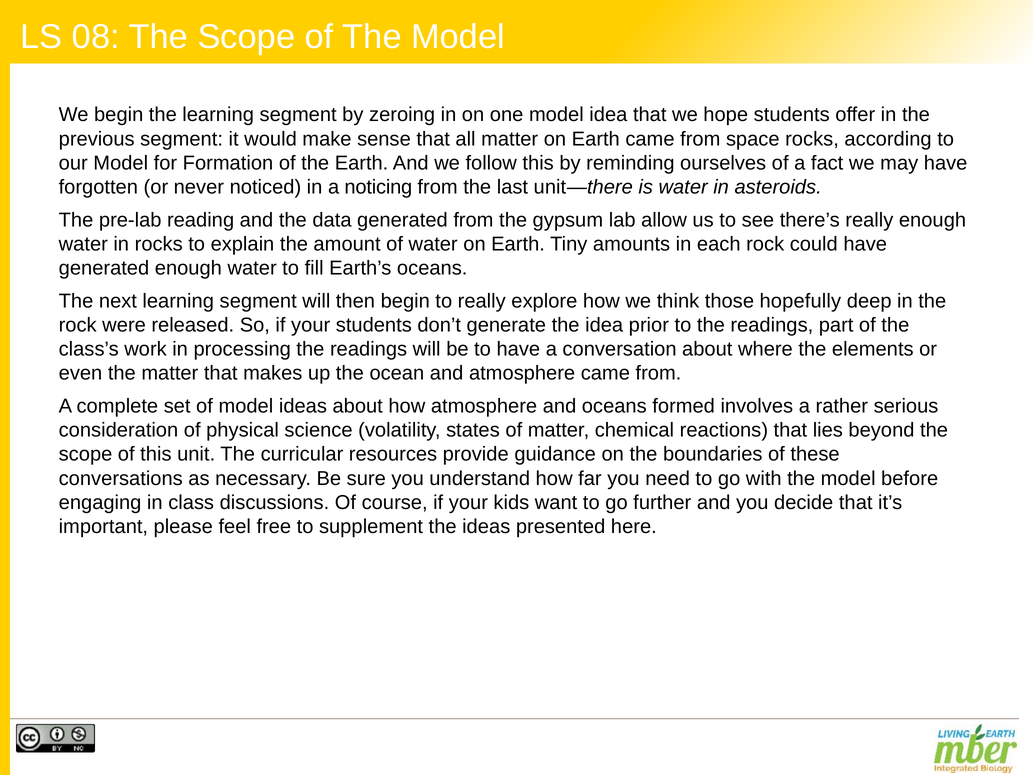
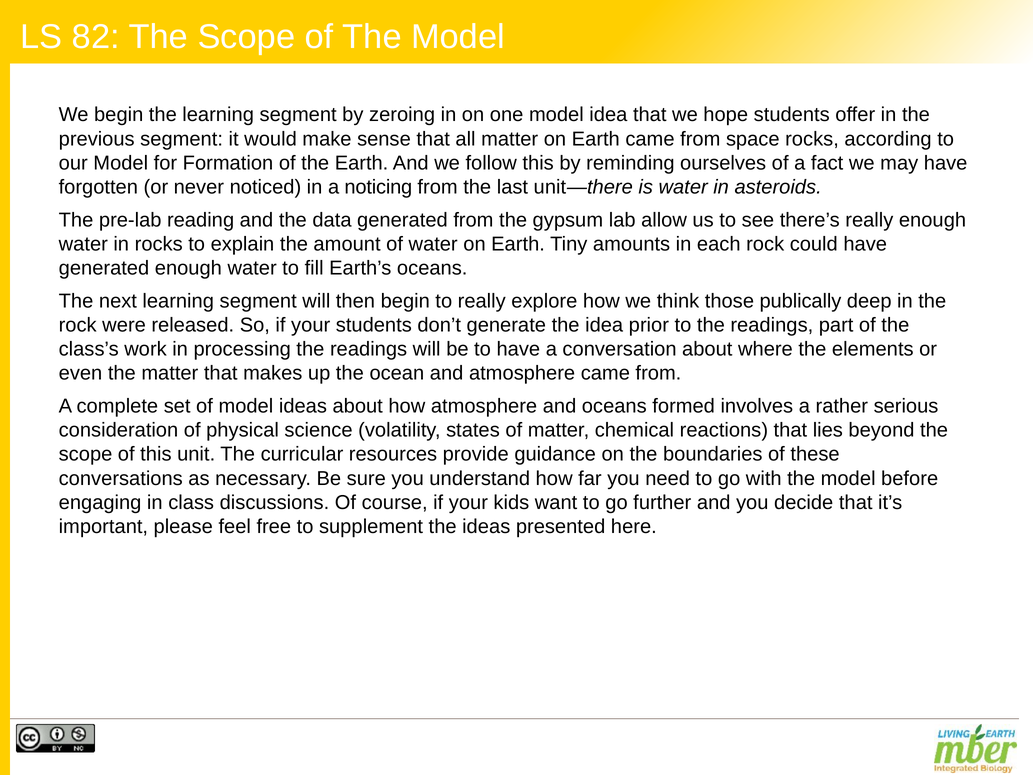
08: 08 -> 82 (96, 37)
hopefully: hopefully -> publically (800, 301)
